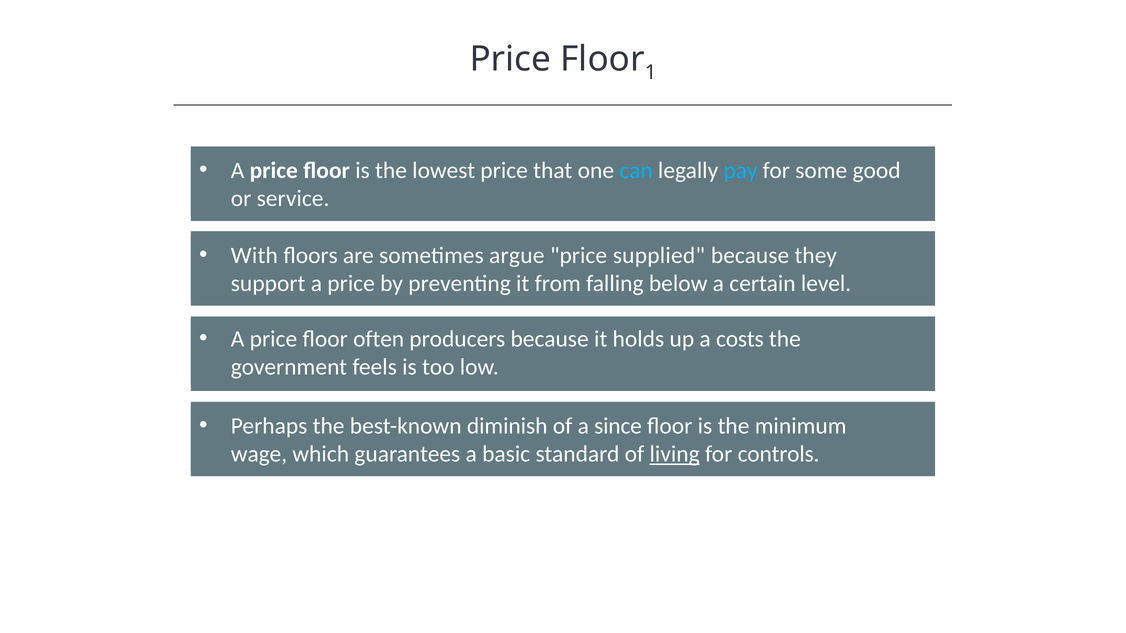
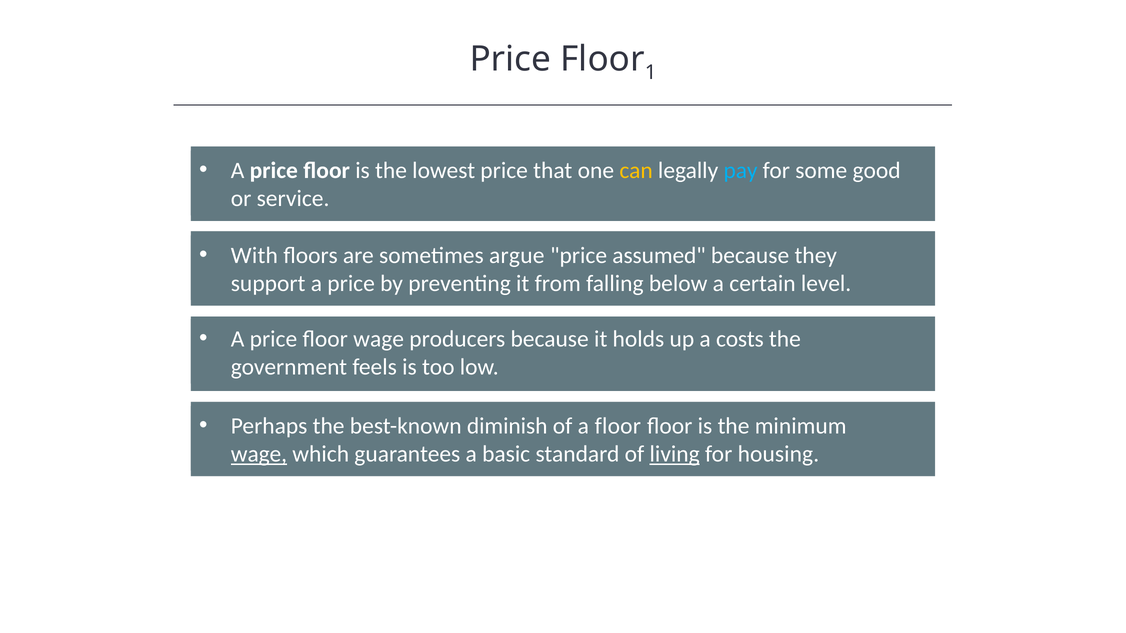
can colour: light blue -> yellow (636, 171)
supplied: supplied -> assumed (659, 255)
floor often: often -> wage (379, 339)
a since: since -> floor (618, 426)
wage underline: none -> present (259, 454)
controls: controls -> housing (778, 454)
